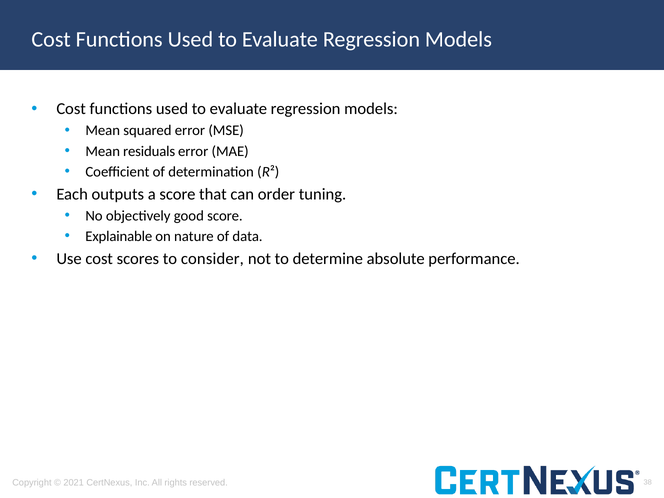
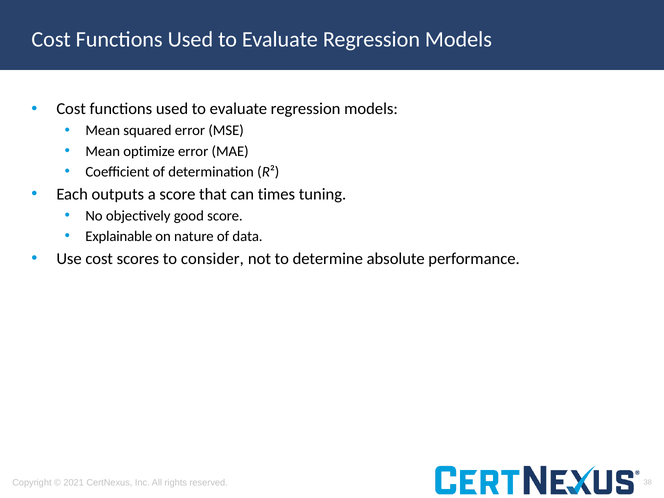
residuals: residuals -> optimize (149, 151)
order: order -> times (276, 194)
